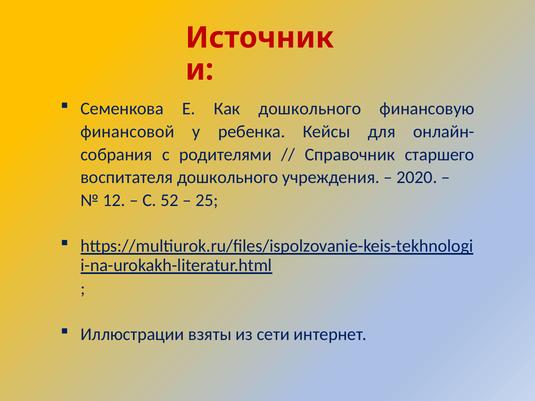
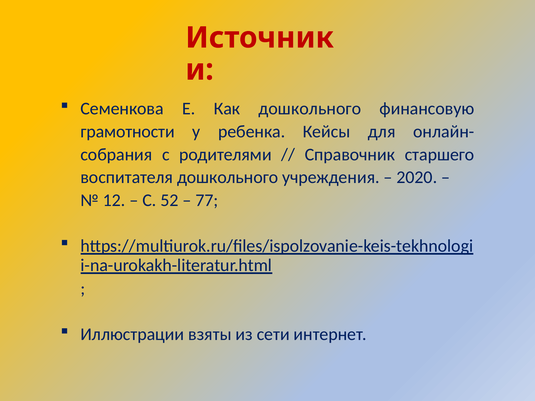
финансовой: финансовой -> грамотности (128, 132)
25: 25 -> 77 (207, 200)
